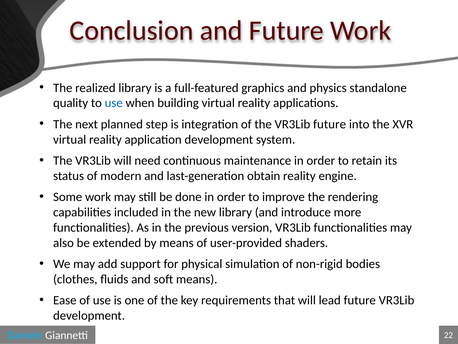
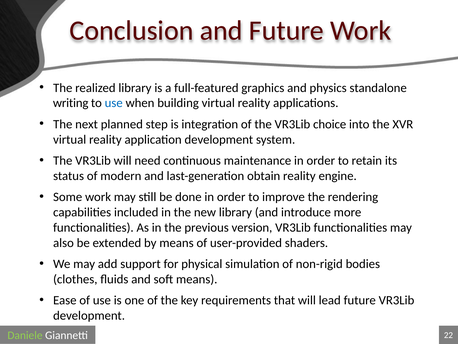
quality: quality -> writing (71, 103)
VR3Lib future: future -> choice (330, 124)
Daniele colour: light blue -> light green (25, 335)
